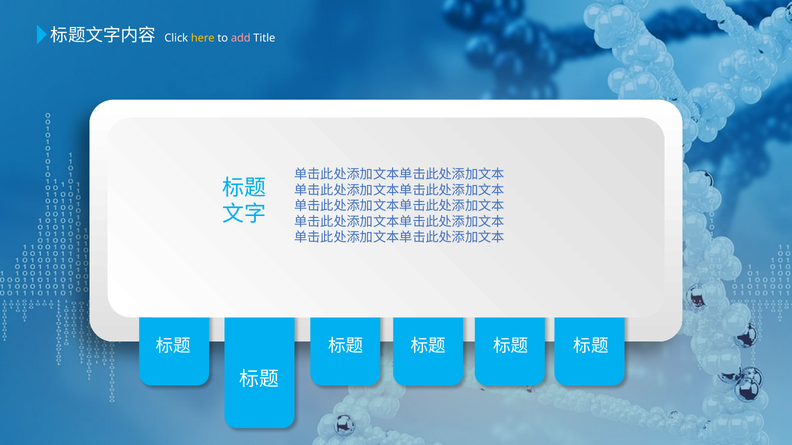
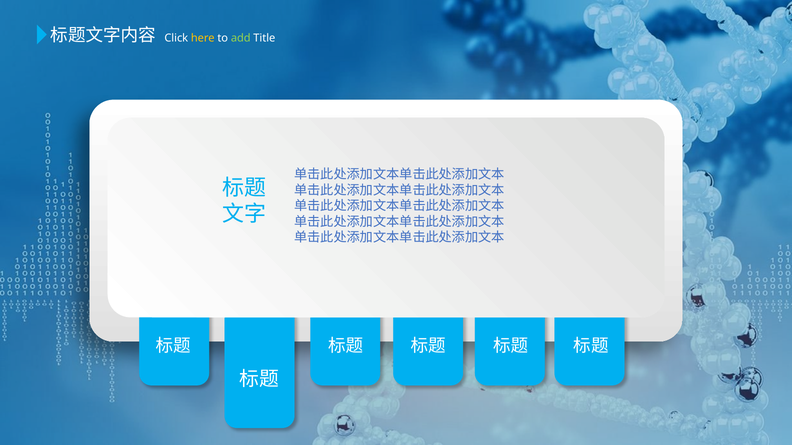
add colour: pink -> light green (241, 38)
